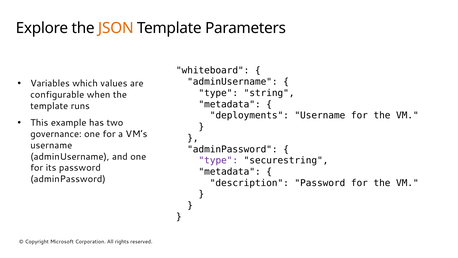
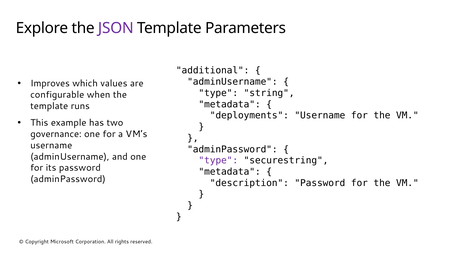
JSON colour: orange -> purple (116, 28)
whiteboard: whiteboard -> additional (213, 70)
Variables: Variables -> Improves (50, 83)
